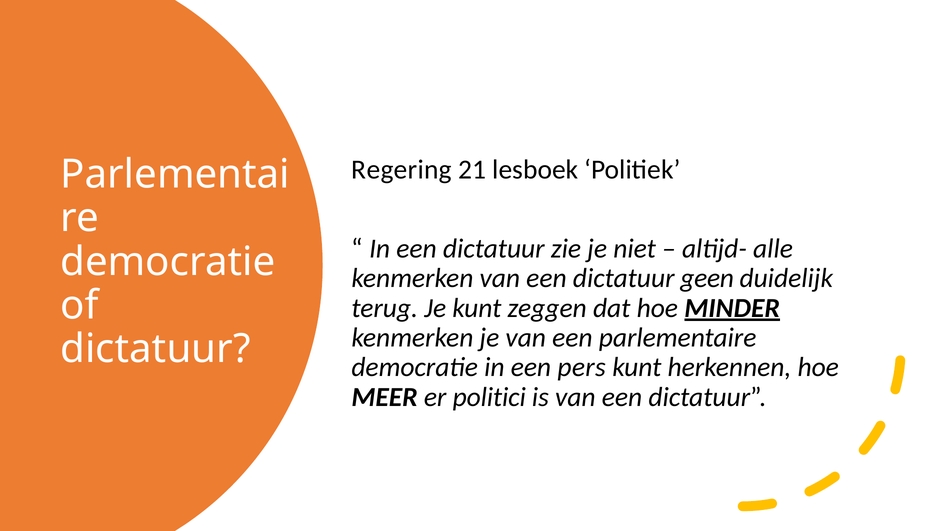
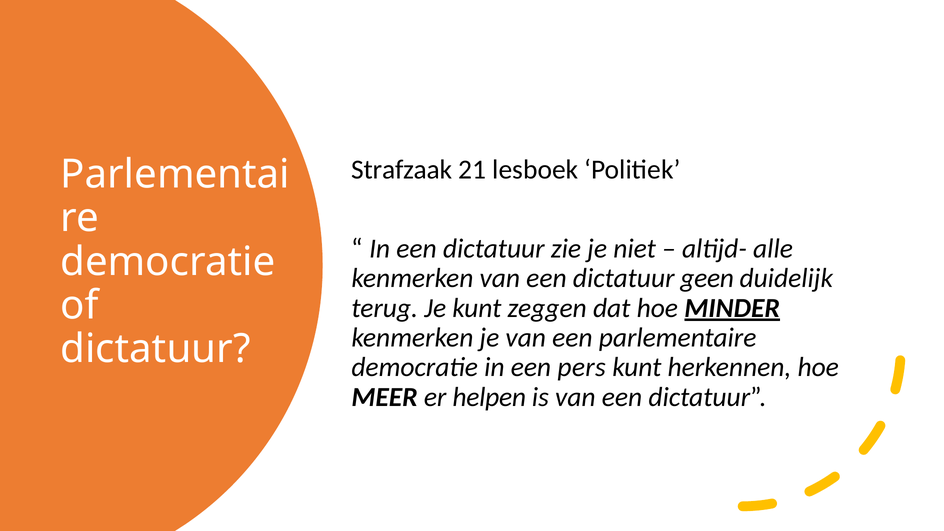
Regering: Regering -> Strafzaak (402, 170)
politici: politici -> helpen (489, 397)
